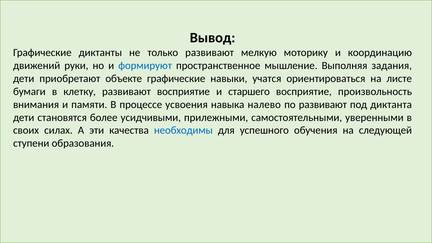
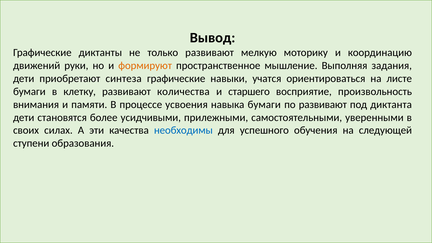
формируют colour: blue -> orange (145, 66)
объекте: объекте -> синтеза (124, 79)
развивают восприятие: восприятие -> количества (183, 92)
навыка налево: налево -> бумаги (264, 105)
